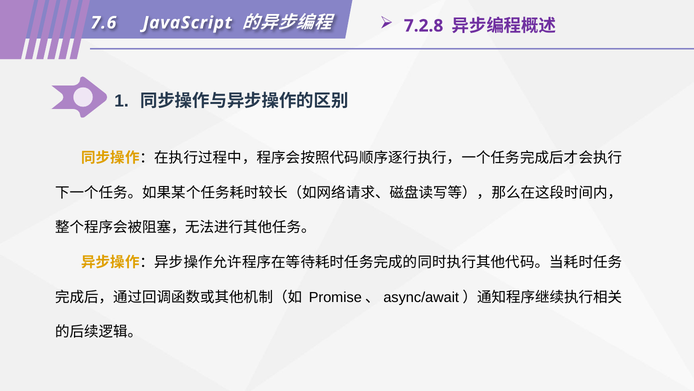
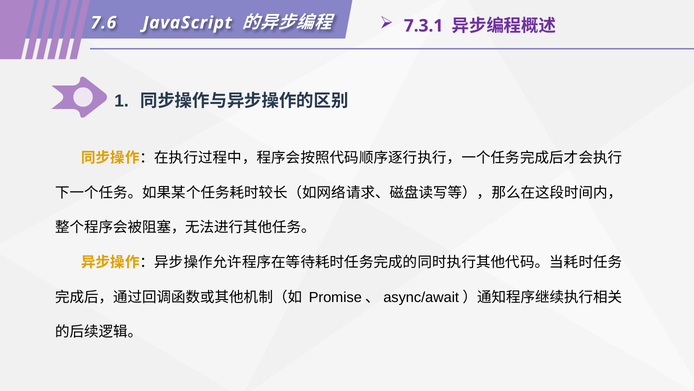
7.2.8: 7.2.8 -> 7.3.1 (424, 26)
